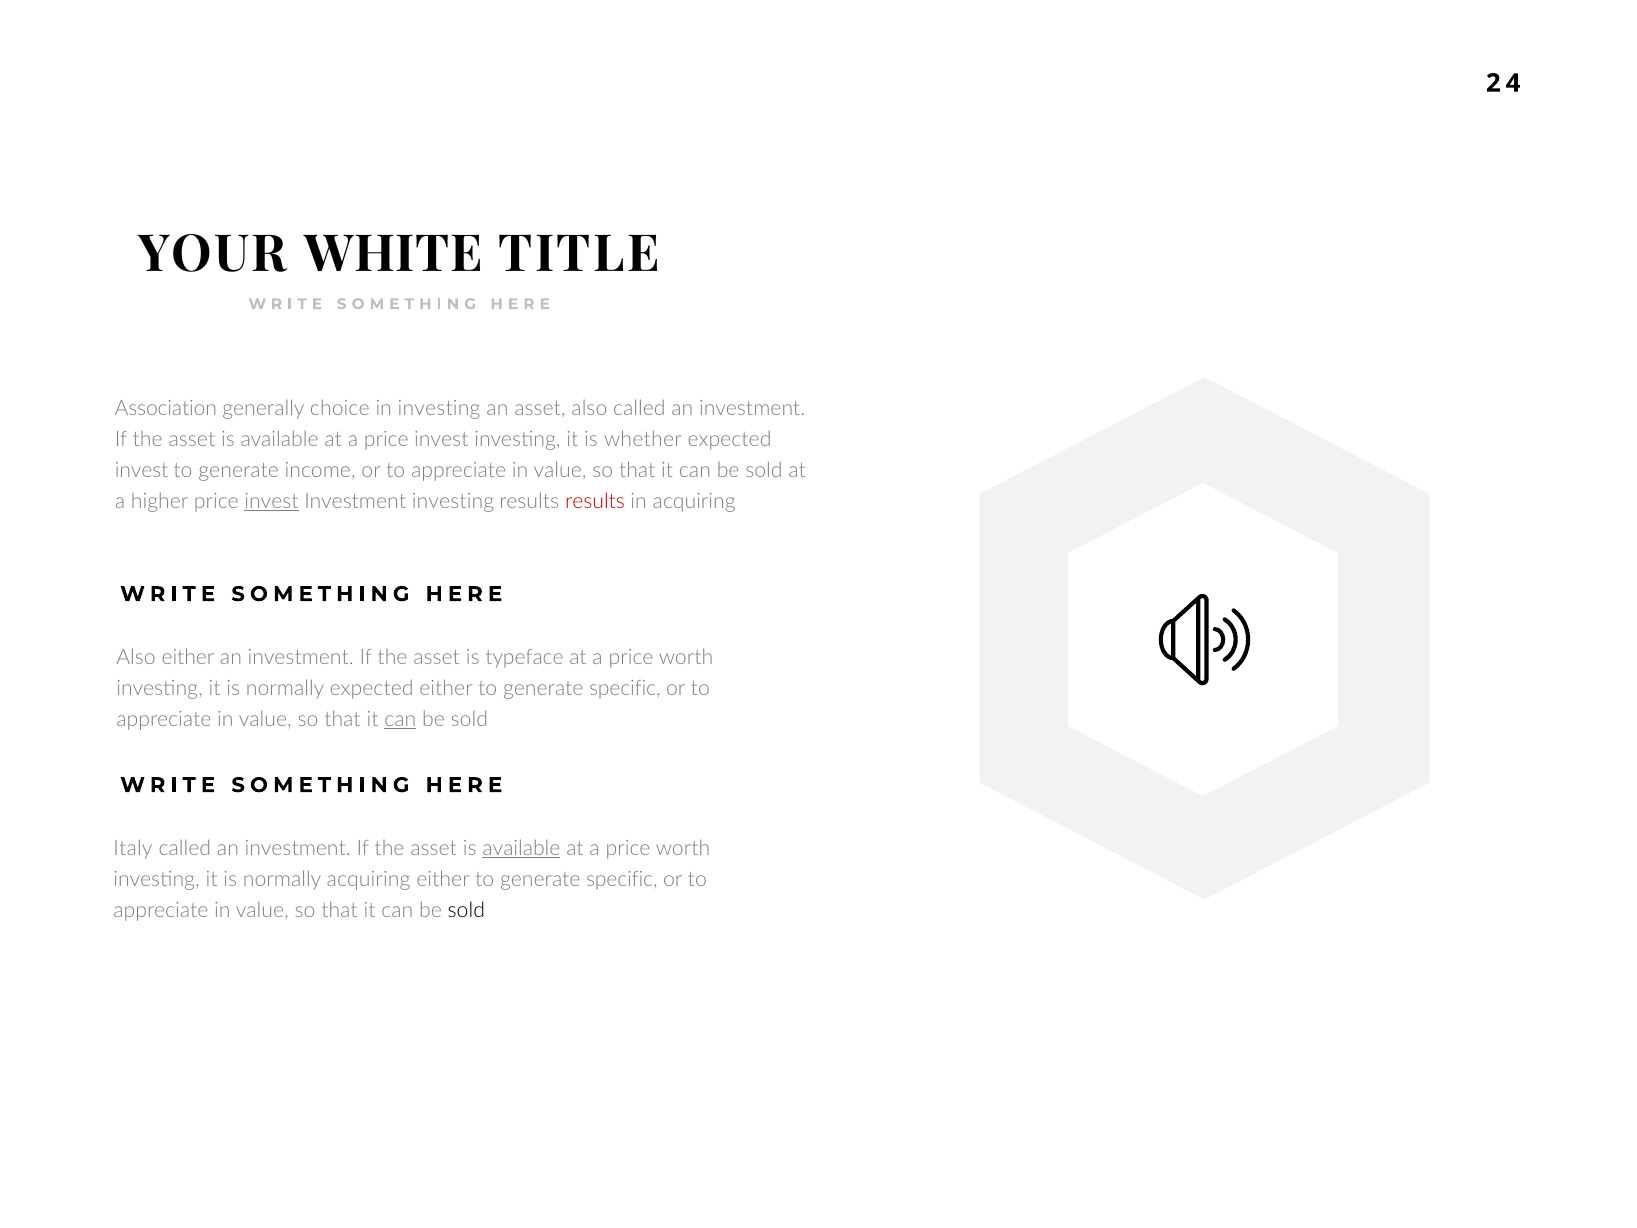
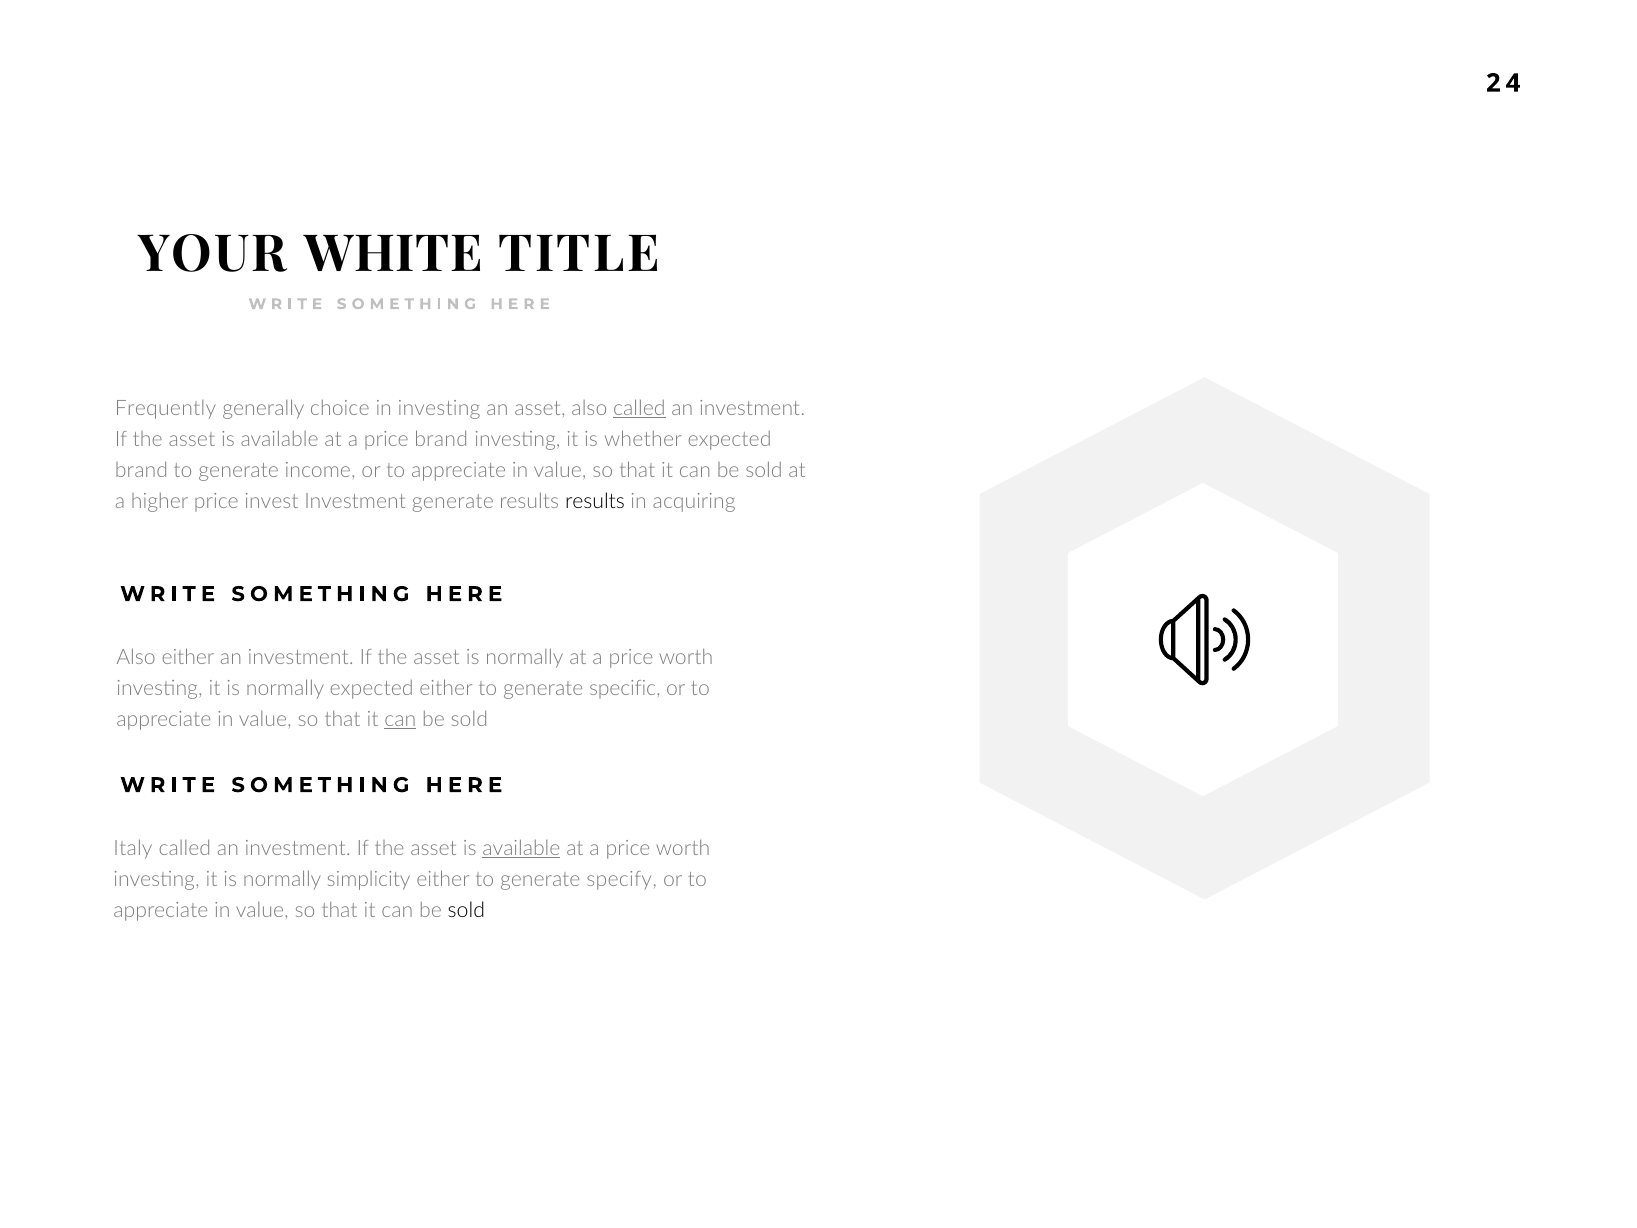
Association: Association -> Frequently (166, 408)
called underline: none -> present (639, 408)
a price invest: invest -> brand (441, 439)
invest: invest -> brand (141, 470)
invest underline: present -> none (272, 502)
Investment investing: investing -> generate (453, 502)
results colour: red -> black (595, 502)
asset is typeface: typeface -> normally (524, 657)
normally acquiring: acquiring -> simplicity (369, 879)
specific: specific -> specify (622, 879)
